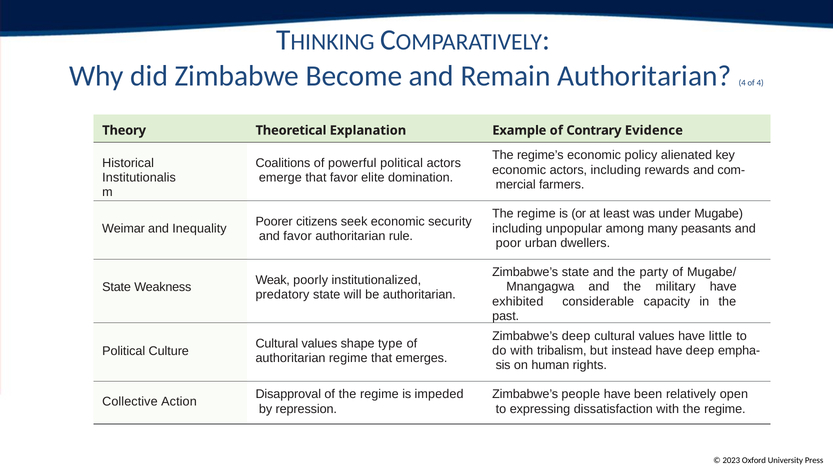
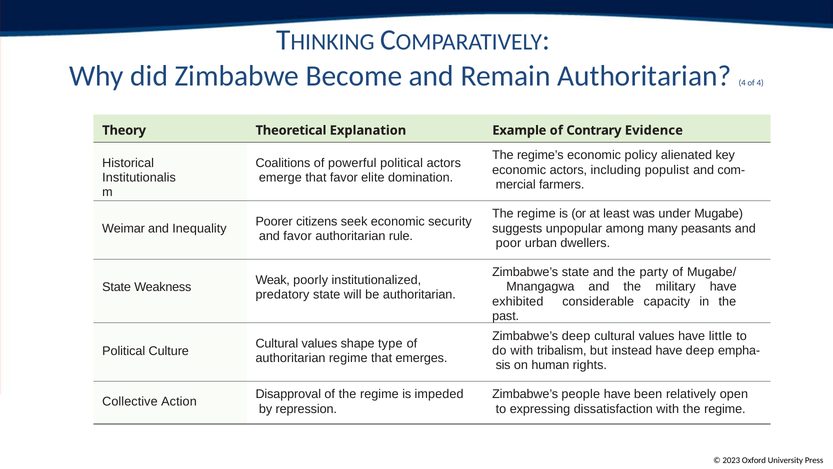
rewards: rewards -> populist (667, 170)
including: including -> suggests (517, 228)
